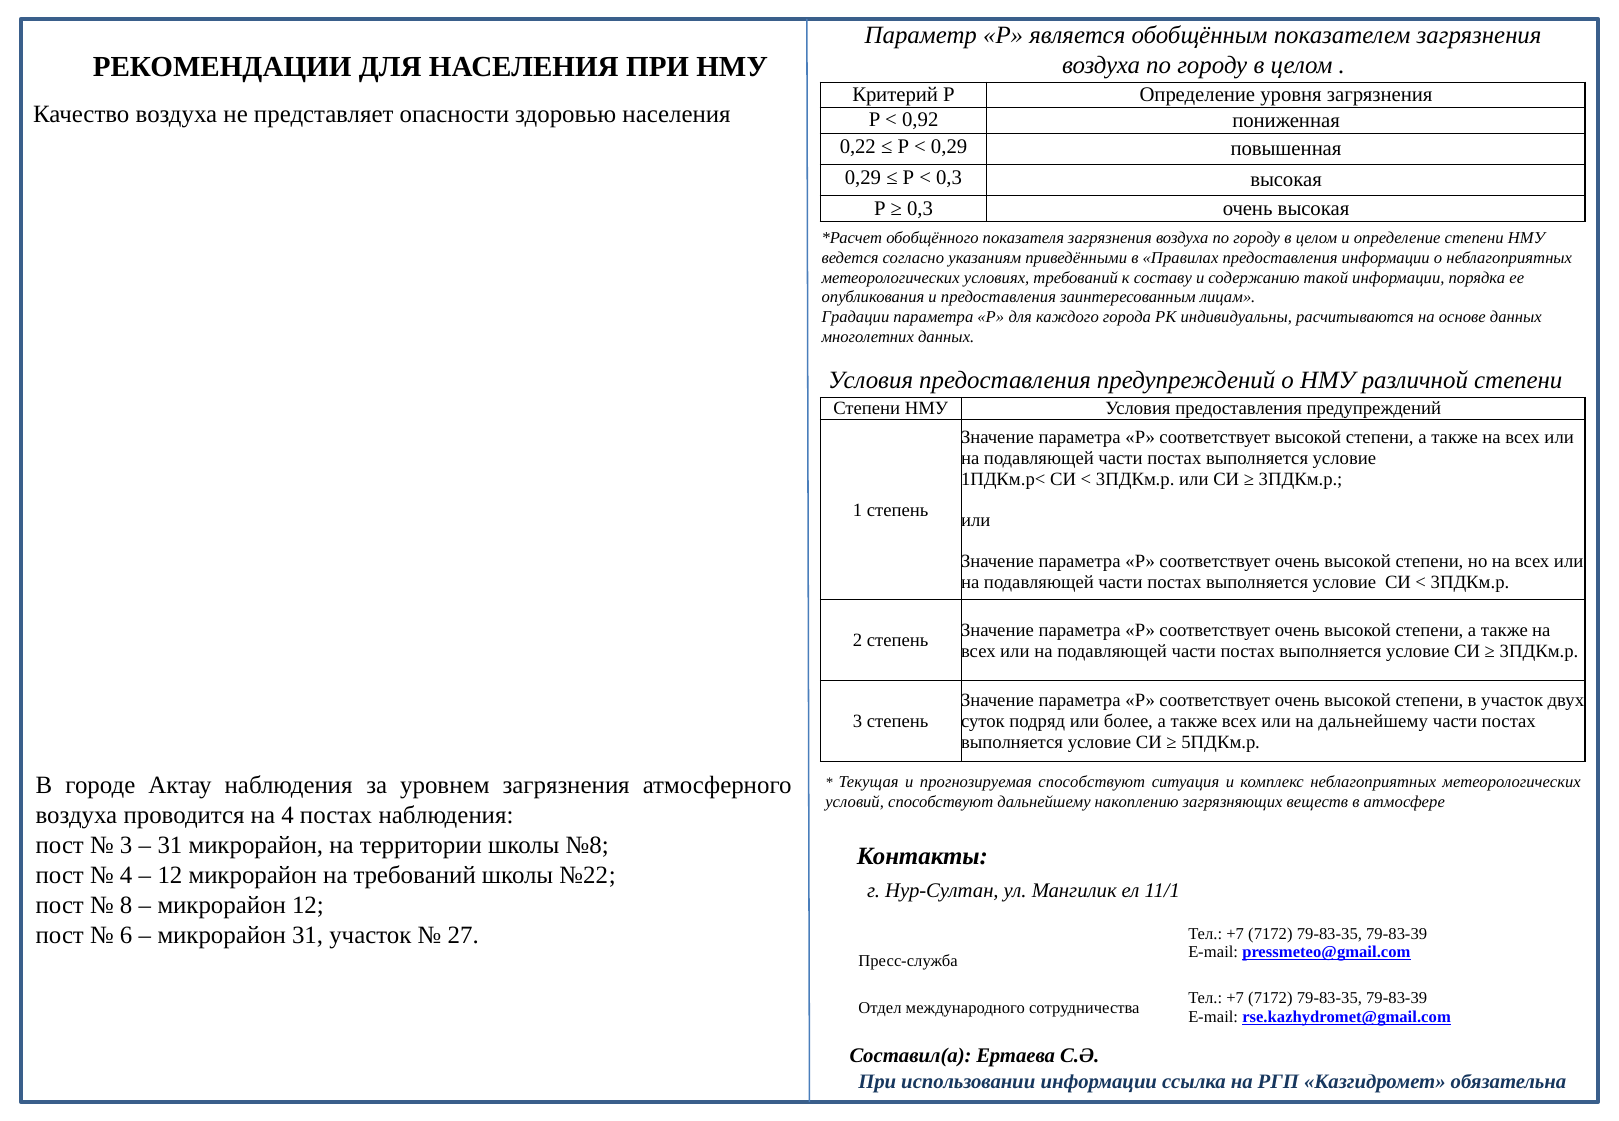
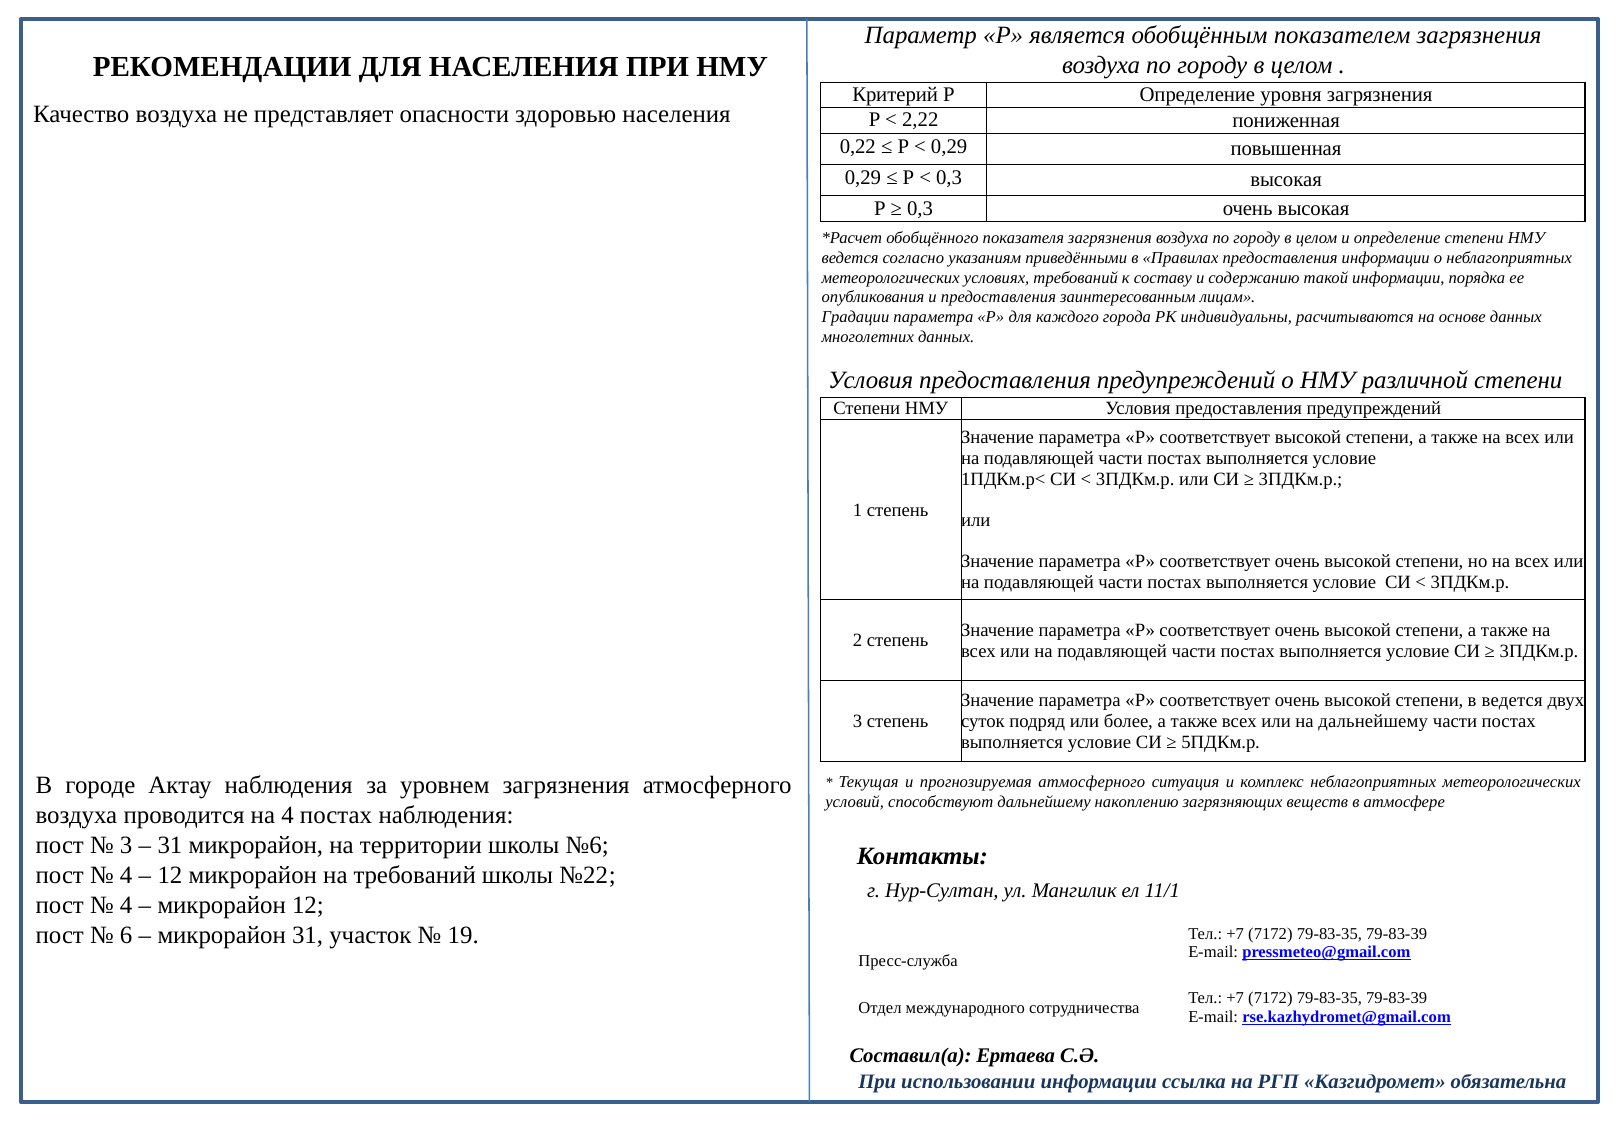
0,92: 0,92 -> 2,22 (920, 120)
в участок: участок -> ведется (1512, 701)
прогнозируемая способствуют: способствуют -> атмосферного (1092, 782)
№8: №8 -> №6 (587, 845)
8: 8 -> 4 (126, 905)
27: 27 -> 19 (463, 935)
